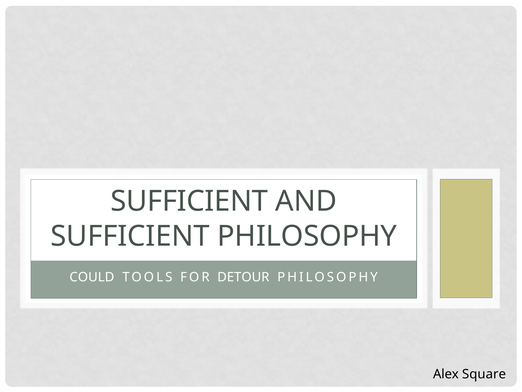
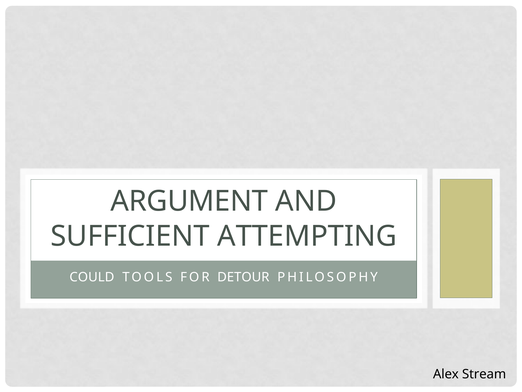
SUFFICIENT: SUFFICIENT -> ARGUMENT (189, 201)
SUFFICIENT PHILOSOPHY: PHILOSOPHY -> ATTEMPTING (307, 236)
Square: Square -> Stream (484, 374)
